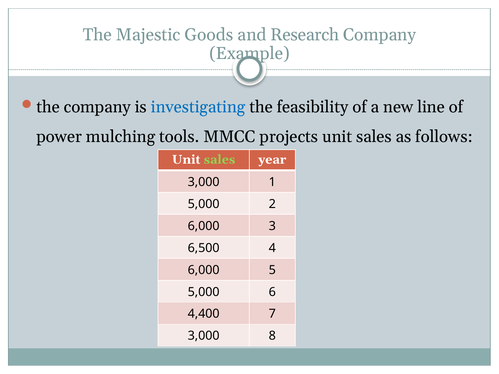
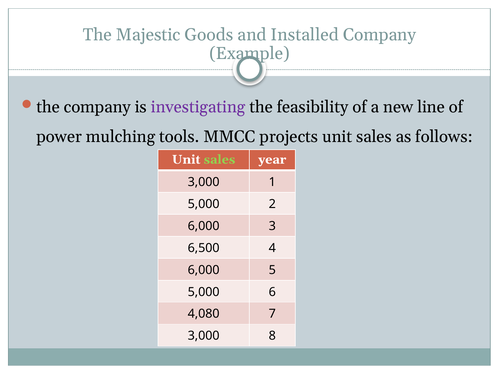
Research: Research -> Installed (305, 35)
investigating colour: blue -> purple (198, 107)
4,400: 4,400 -> 4,080 (204, 314)
